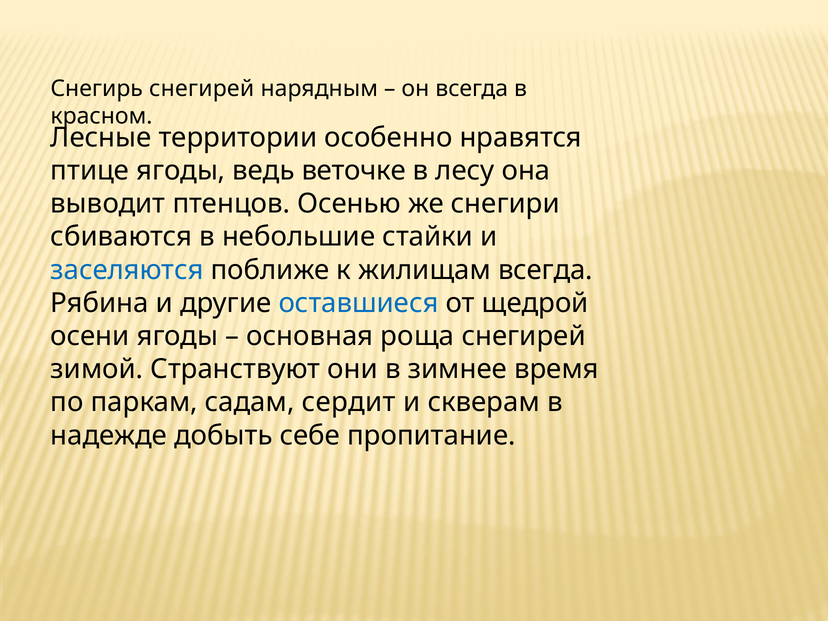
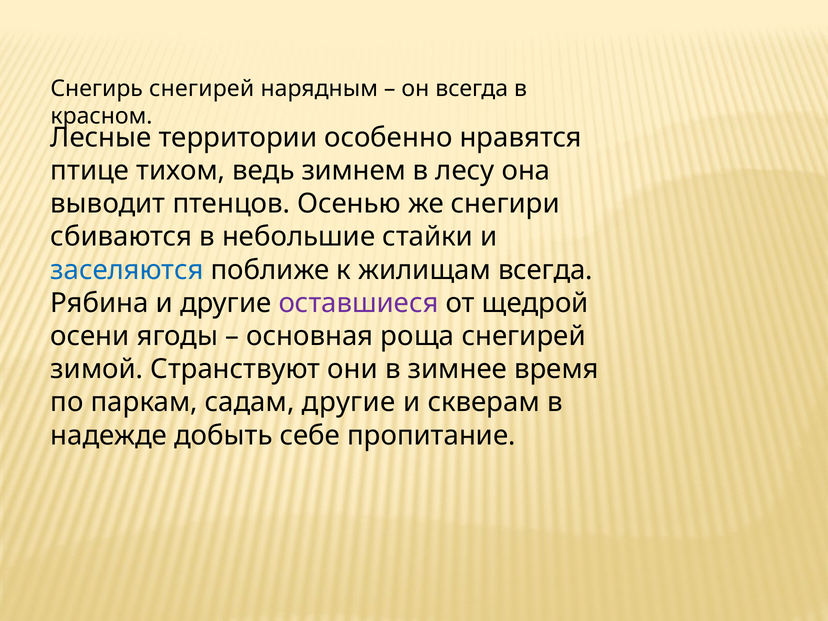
птице ягоды: ягоды -> тихом (181, 171)
веточке: веточке -> зимнем (354, 171)
оставшиеся colour: blue -> purple (359, 303)
садам сердит: сердит -> другие (349, 402)
